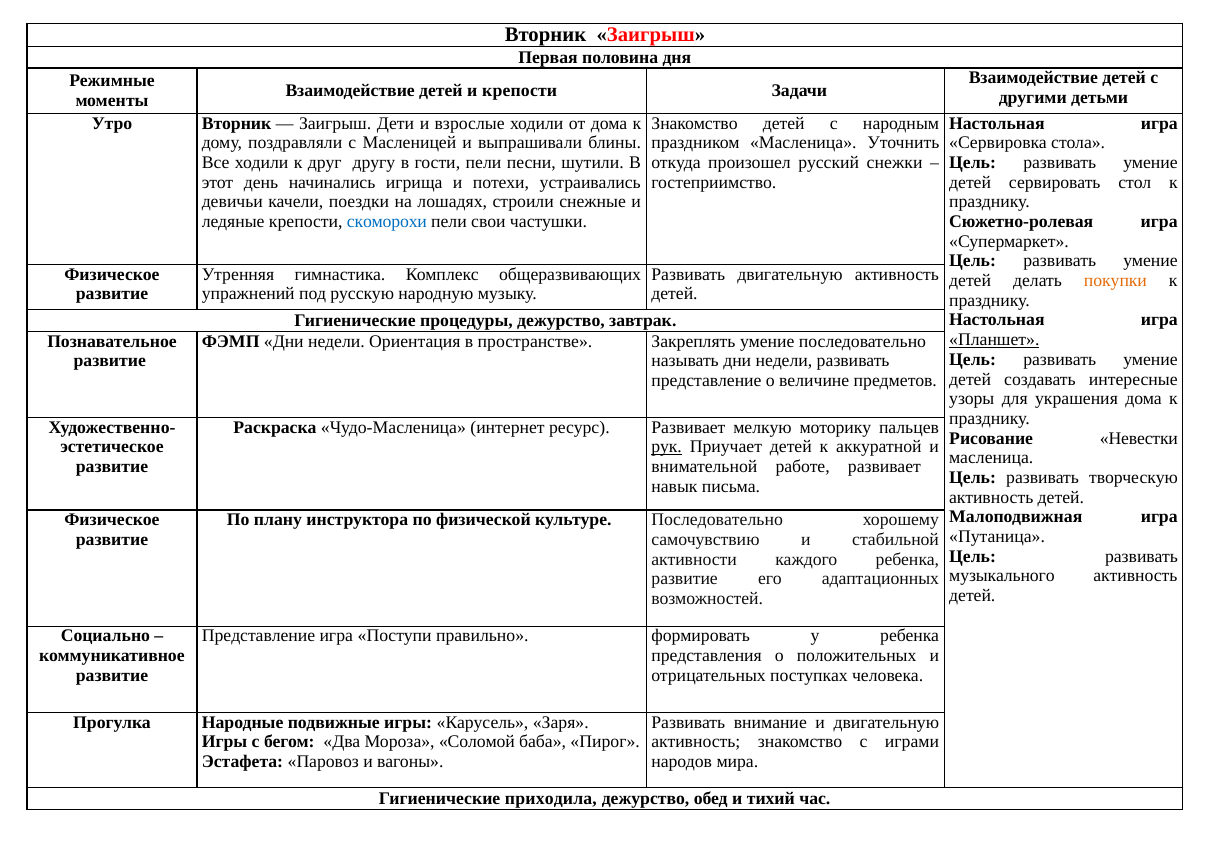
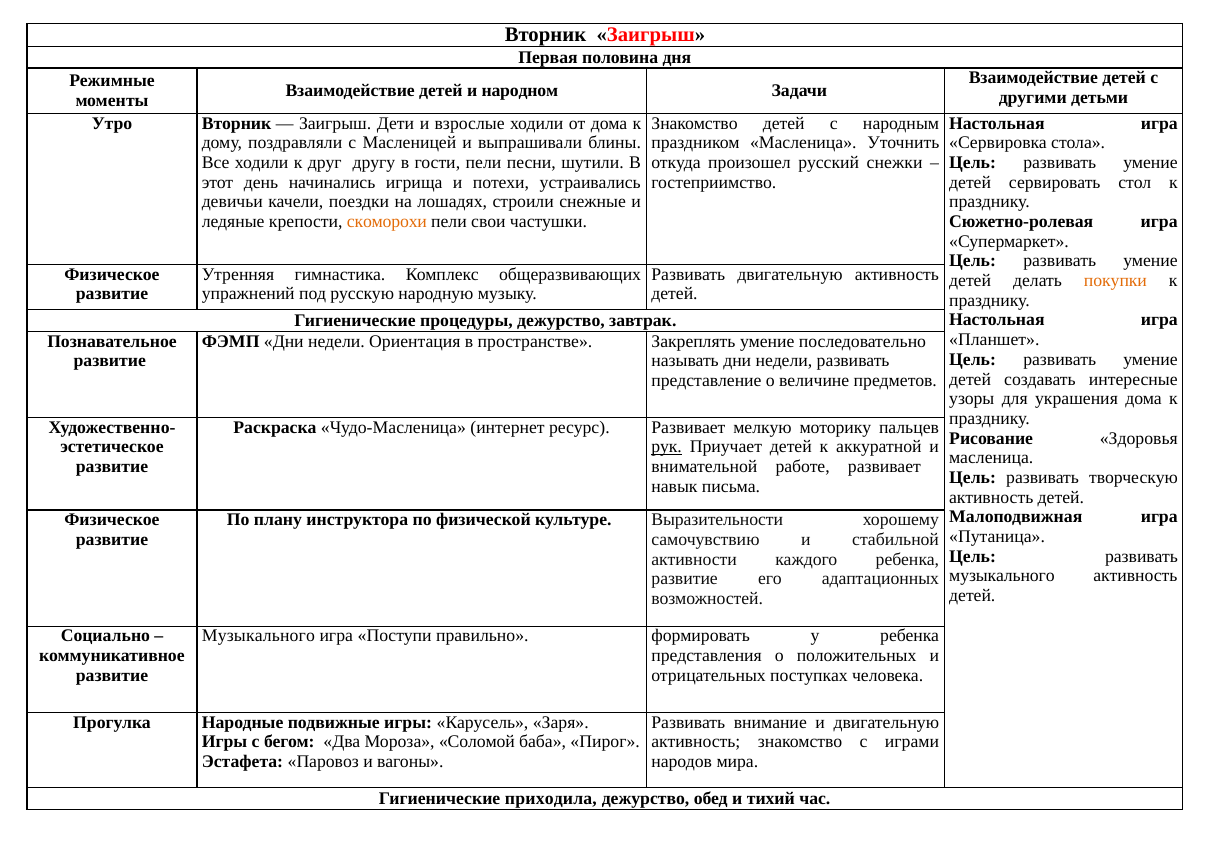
и крепости: крепости -> народном (520, 91)
скоморохи colour: blue -> orange (387, 222)
Планшет underline: present -> none (994, 340)
Невестки: Невестки -> Здоровья (1139, 438)
культуре Последовательно: Последовательно -> Выразительности (717, 520)
Представление: Представление -> Музыкального (258, 636)
